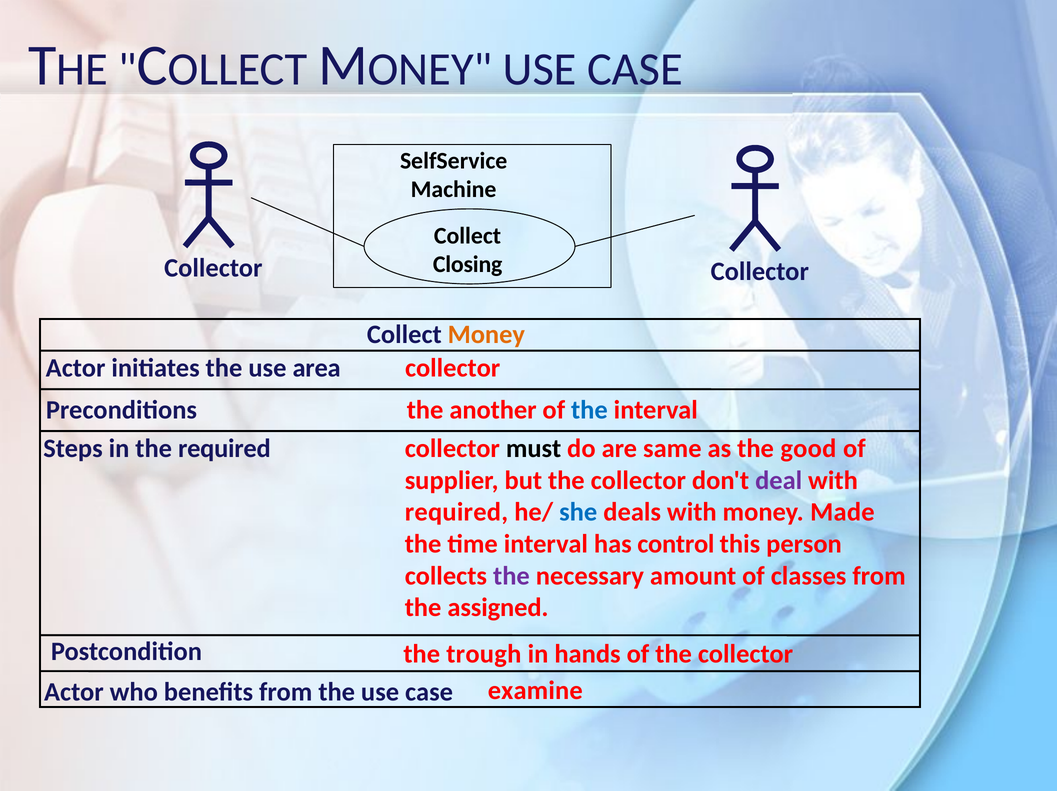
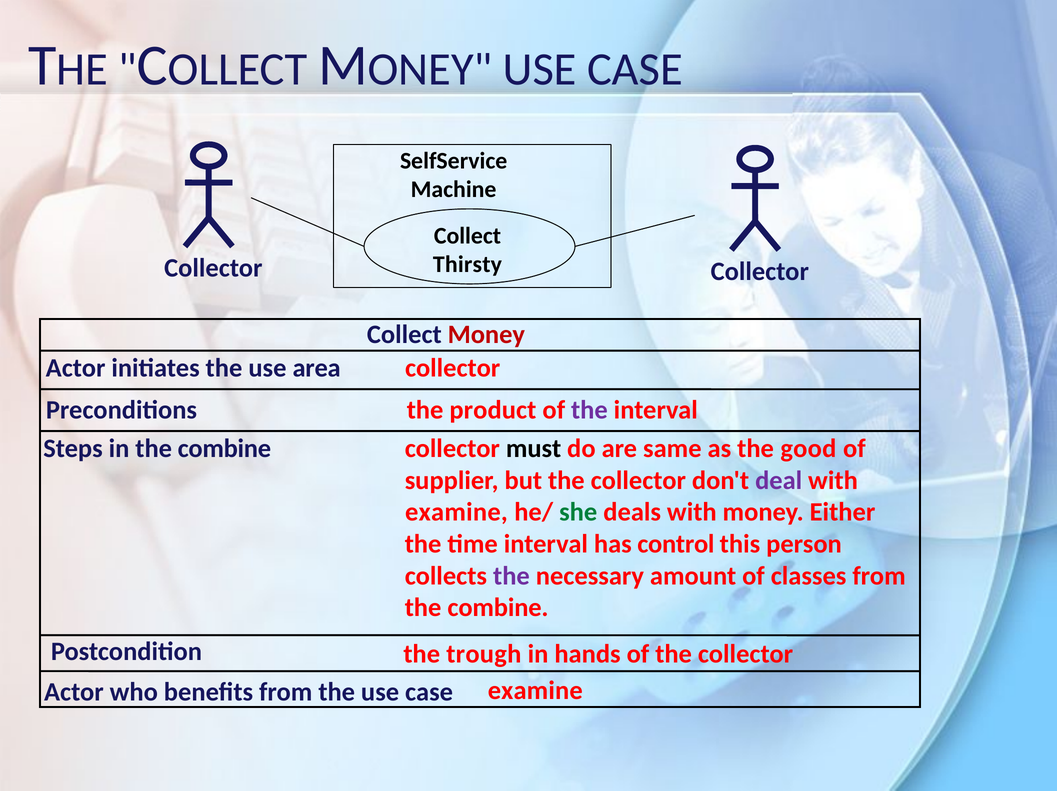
Closing: Closing -> Thirsty (467, 264)
Money colour: orange -> red (486, 334)
another: another -> product (493, 410)
the colour: blue -> purple (589, 410)
in the required: required -> combine (224, 448)
required: required -> examine (456, 512)
she colour: blue -> green (578, 512)
Made: Made -> Either (843, 512)
assigned: assigned -> combine (498, 607)
